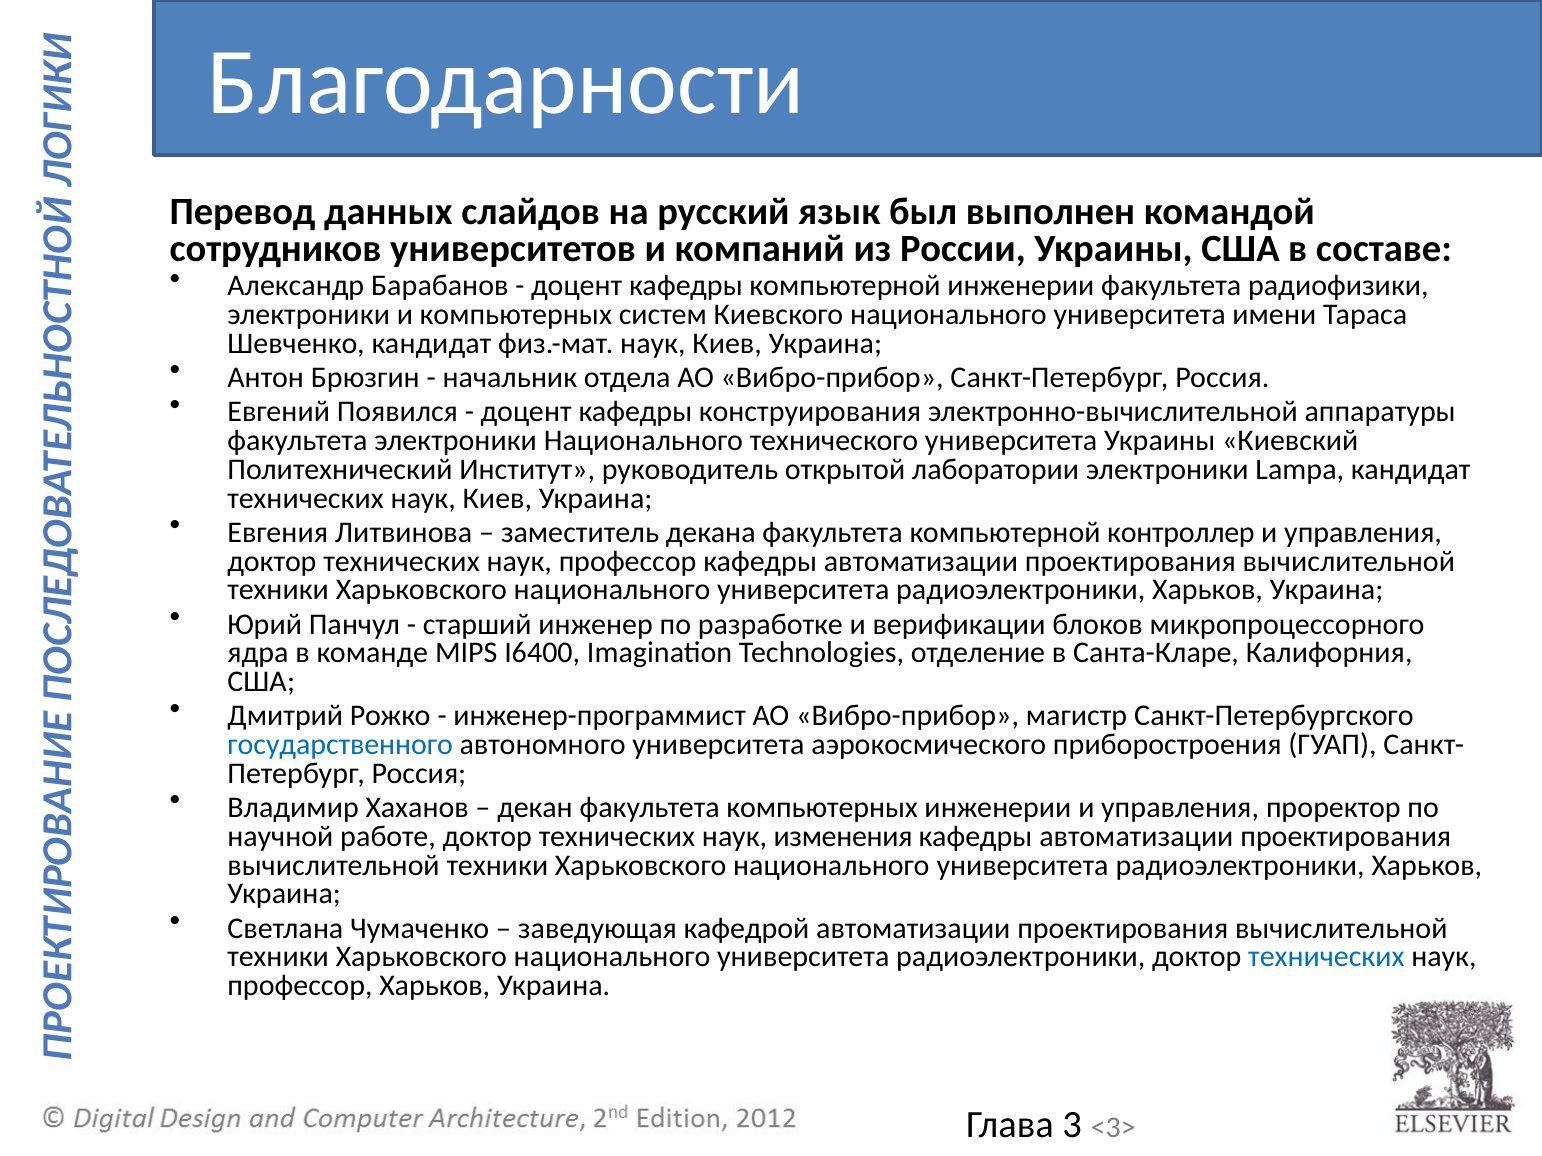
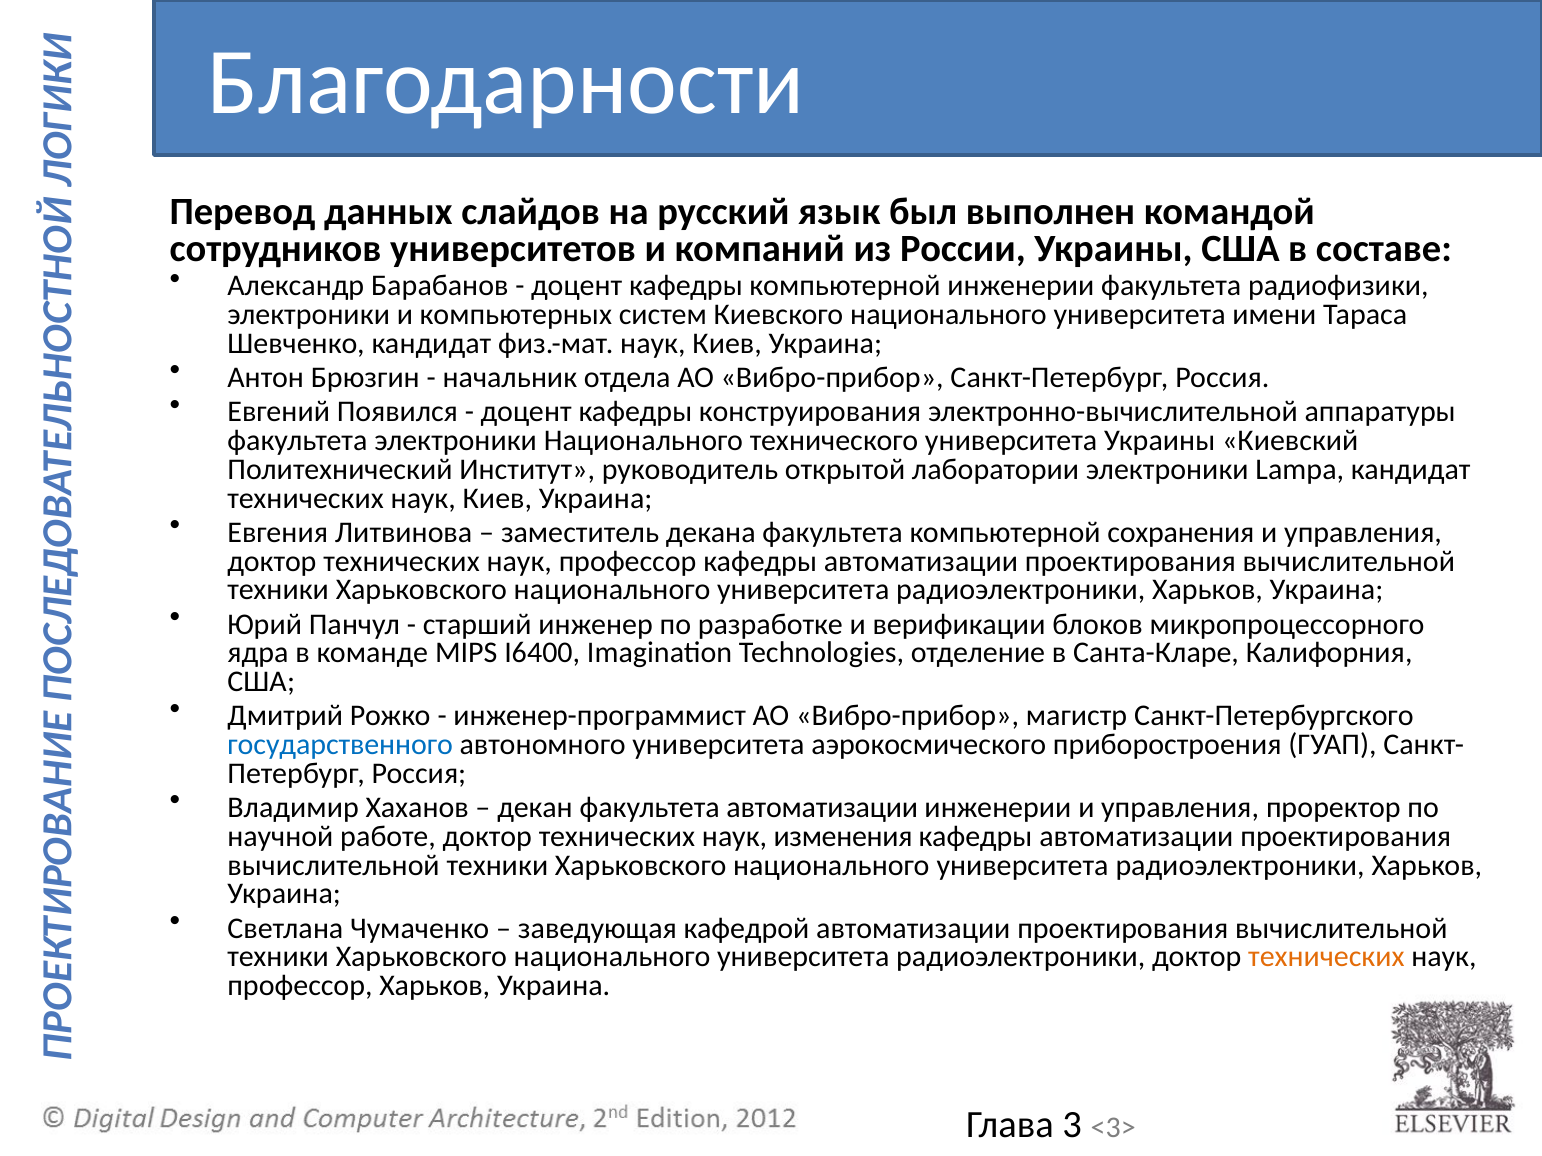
контроллер: контроллер -> сохранения (1181, 533)
факультета компьютерных: компьютерных -> автоматизации (822, 808)
технических colour: blue -> orange (1326, 957)
